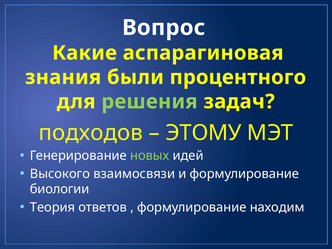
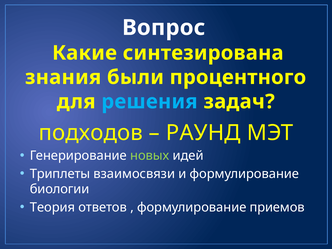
аспарагиновая: аспарагиновая -> синтезирована (203, 53)
решения colour: light green -> light blue (149, 102)
ЭТОМУ: ЭТОМУ -> РАУНД (203, 133)
Высокого: Высокого -> Триплеты (60, 174)
находим: находим -> приемов (277, 207)
